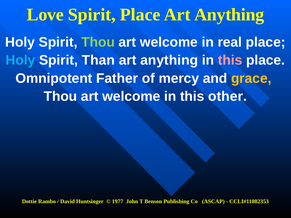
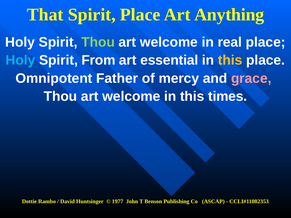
Love: Love -> That (45, 15)
Than: Than -> From (98, 60)
anything: anything -> essential (169, 60)
this colour: pink -> yellow (230, 60)
grace colour: yellow -> pink (251, 78)
other: other -> times (228, 97)
